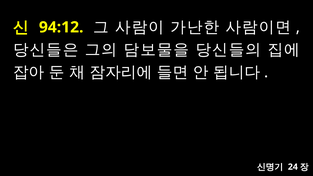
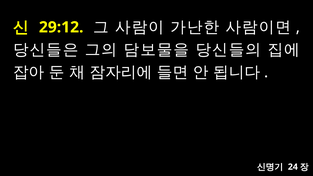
94:12: 94:12 -> 29:12 (61, 27)
